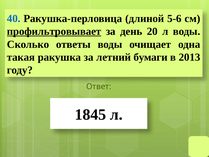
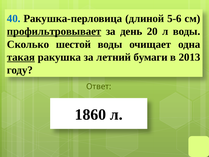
ответы: ответы -> шестой (73, 44)
такая underline: none -> present (21, 57)
1845: 1845 -> 1860 (90, 114)
